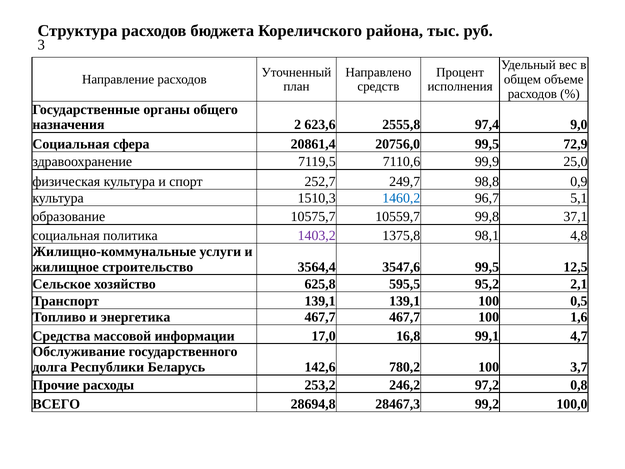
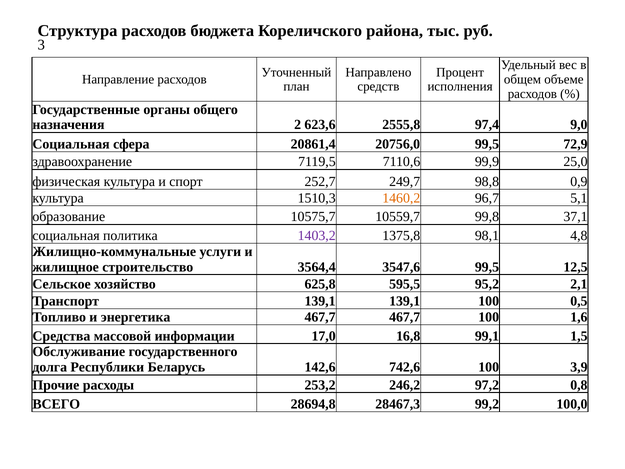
1460,2 colour: blue -> orange (401, 198)
4,7: 4,7 -> 1,5 (579, 336)
780,2: 780,2 -> 742,6 (405, 367)
3,7: 3,7 -> 3,9 (579, 367)
